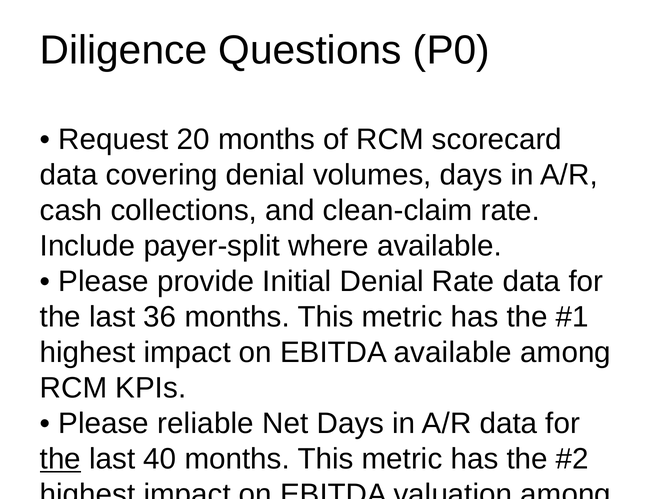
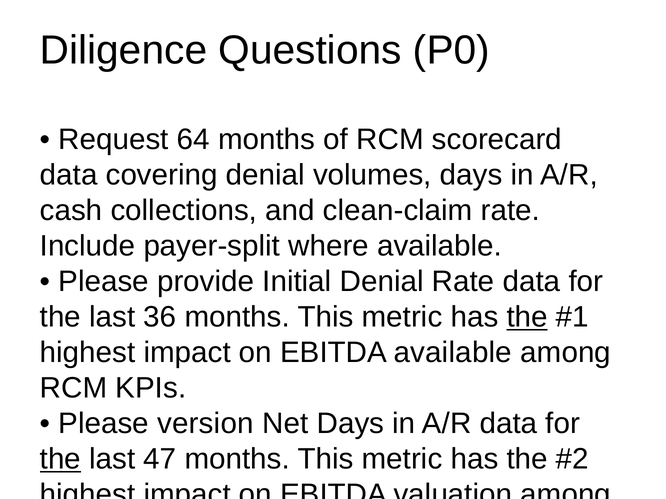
20: 20 -> 64 (193, 140)
the underline: none -> present (527, 317)
reliable: reliable -> version (206, 424)
40: 40 -> 47 (160, 459)
